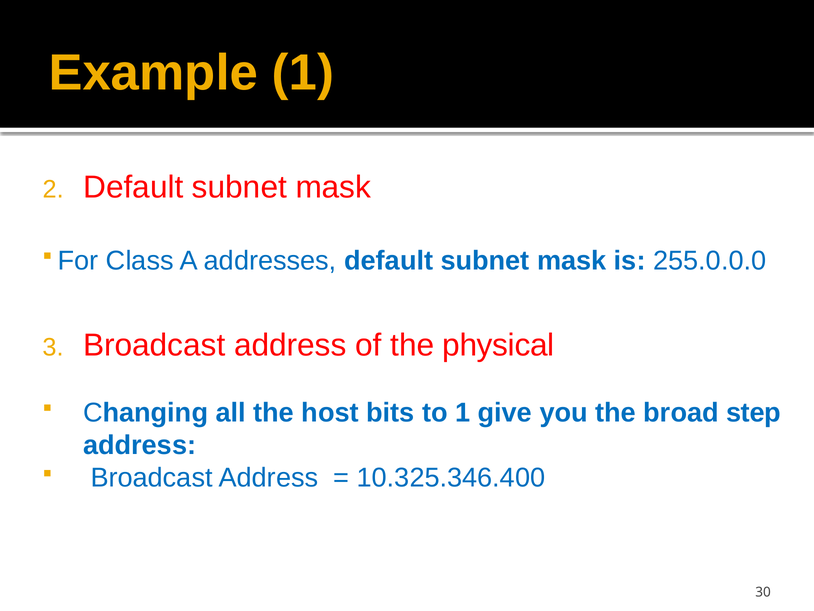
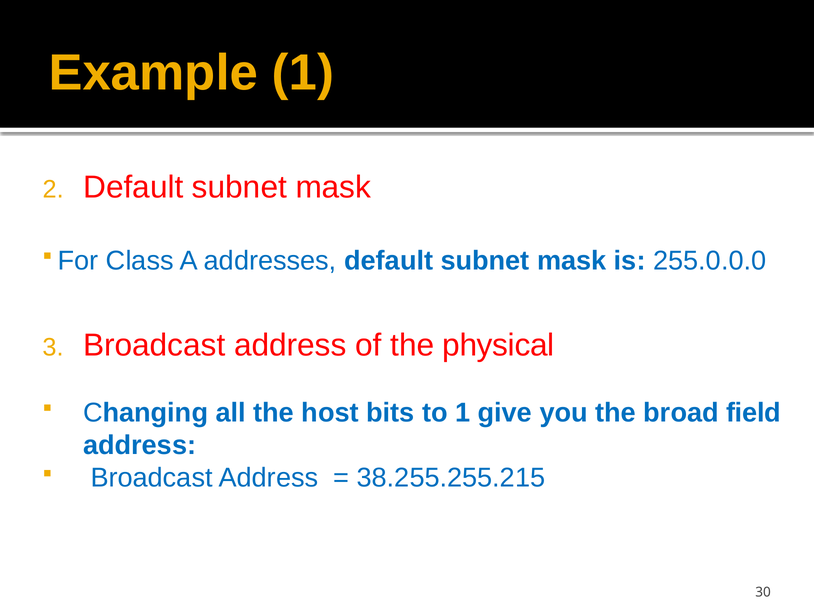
step: step -> field (754, 412)
10.325.346.400: 10.325.346.400 -> 38.255.255.215 (451, 477)
